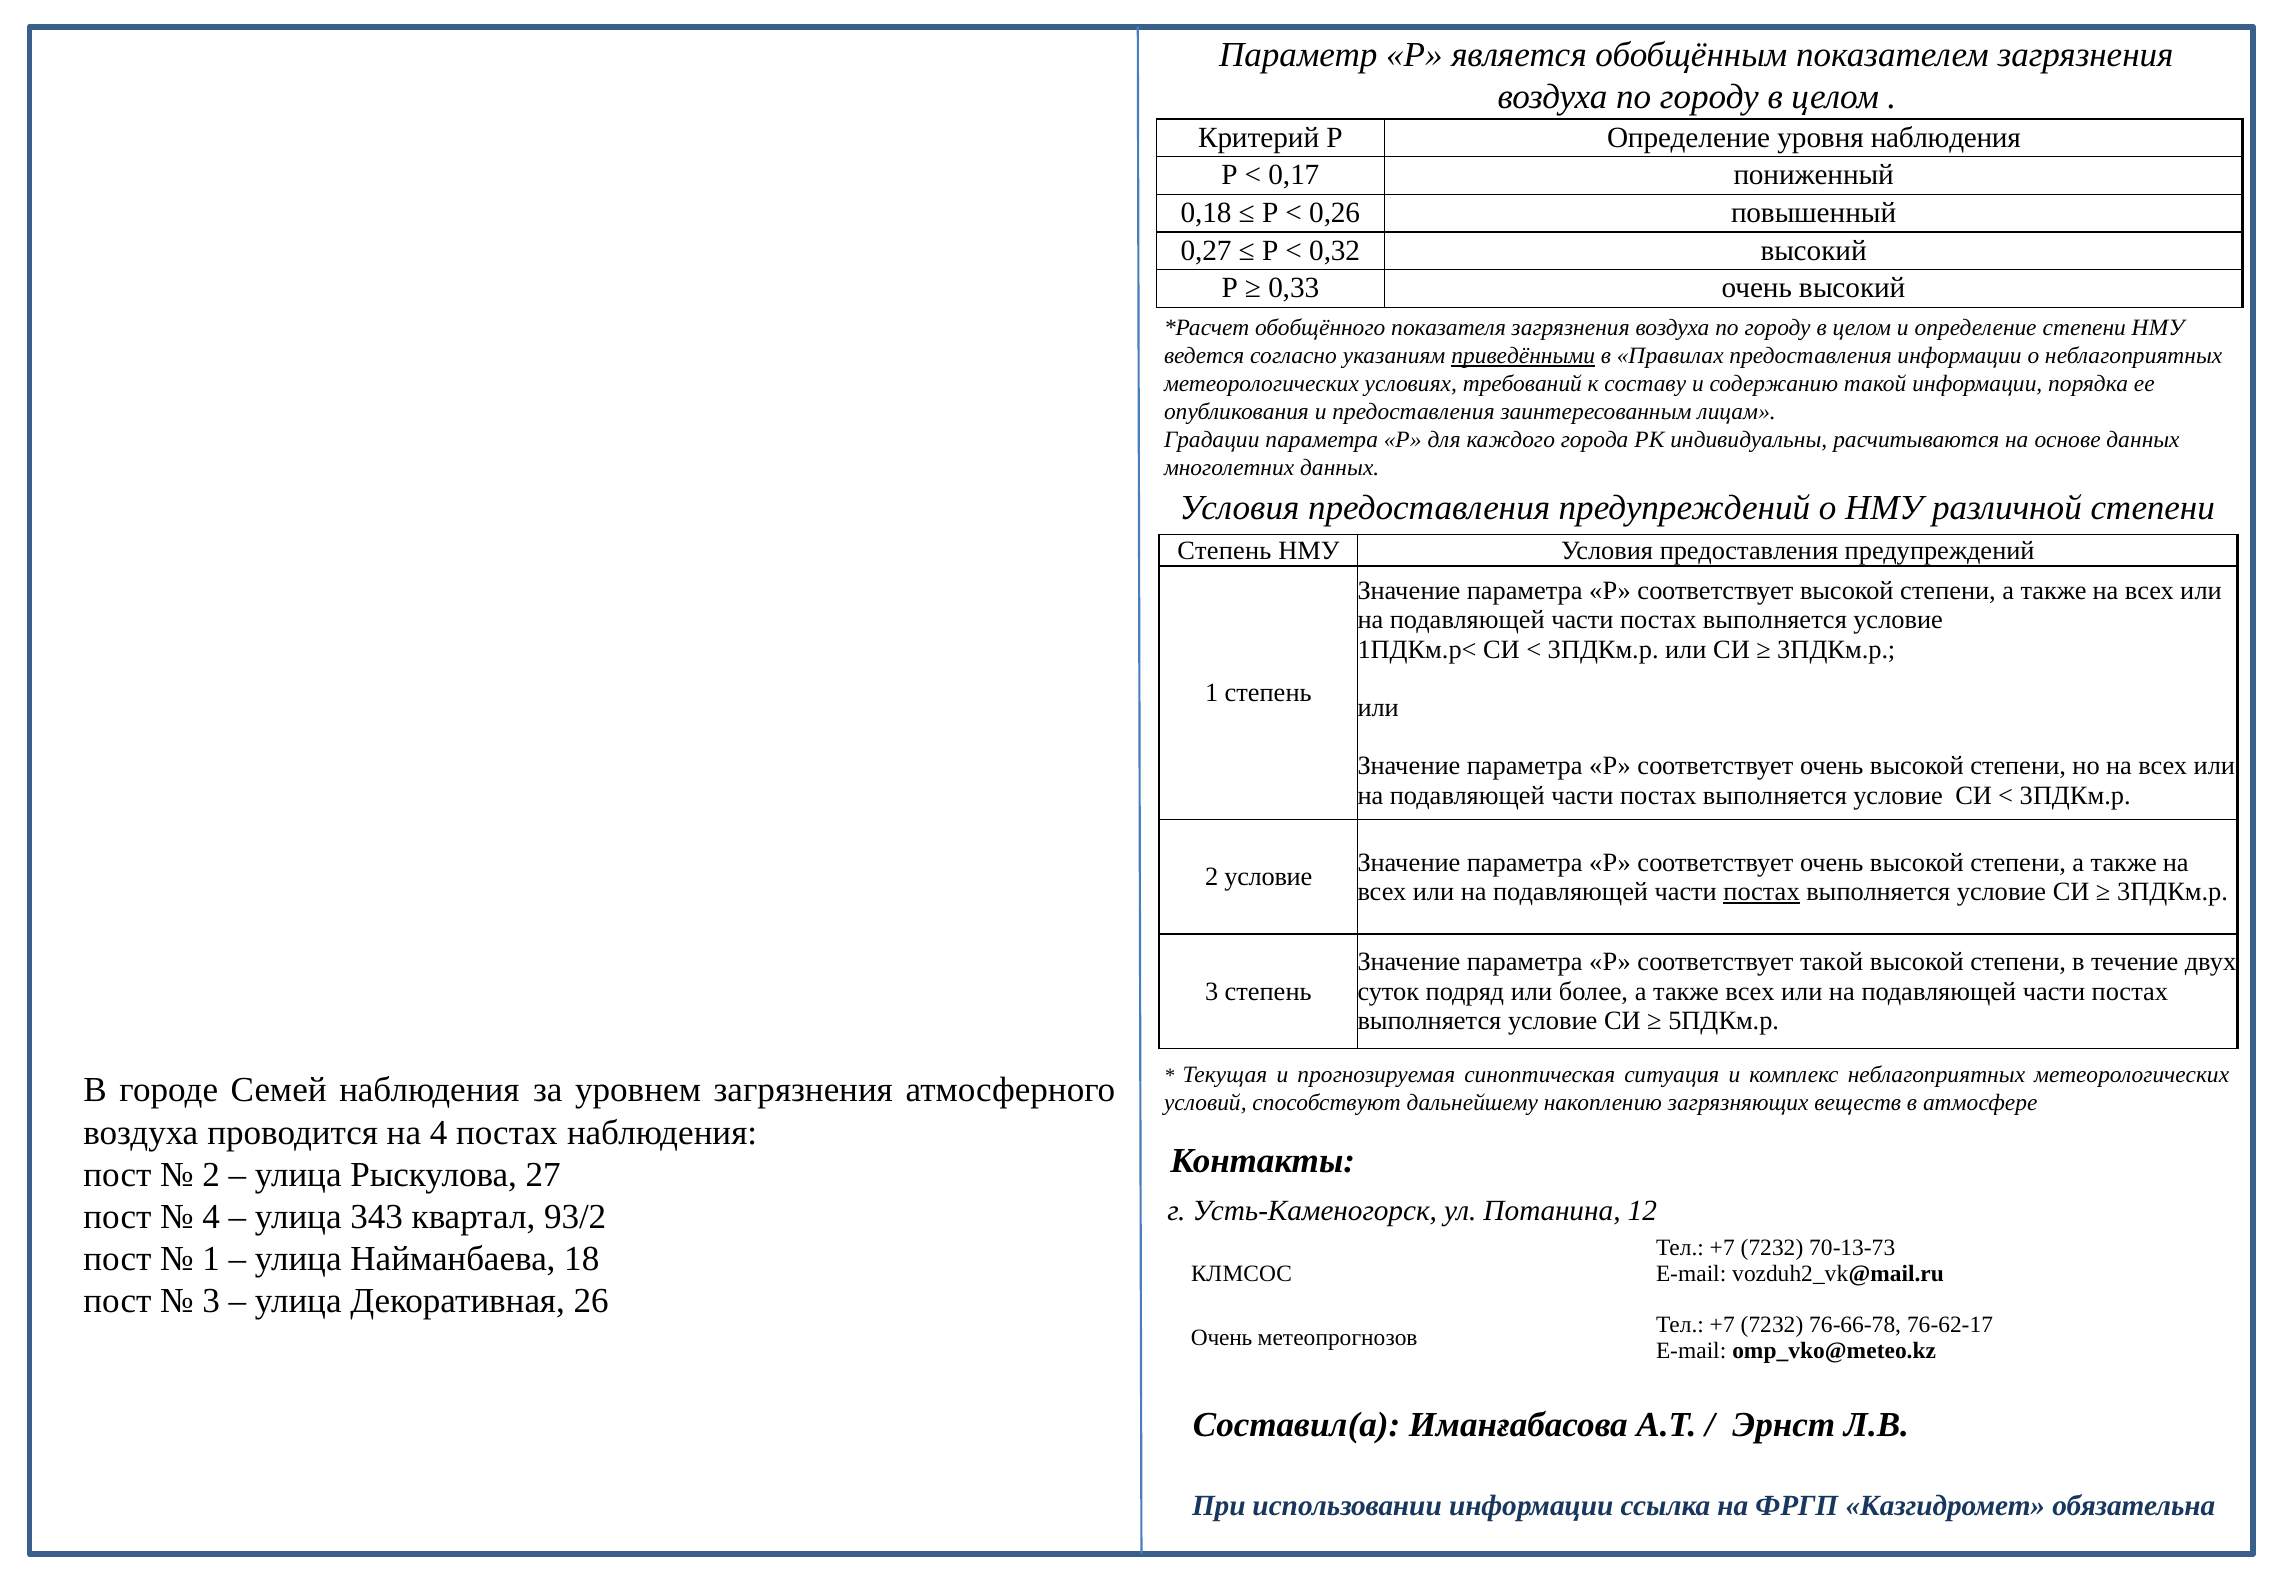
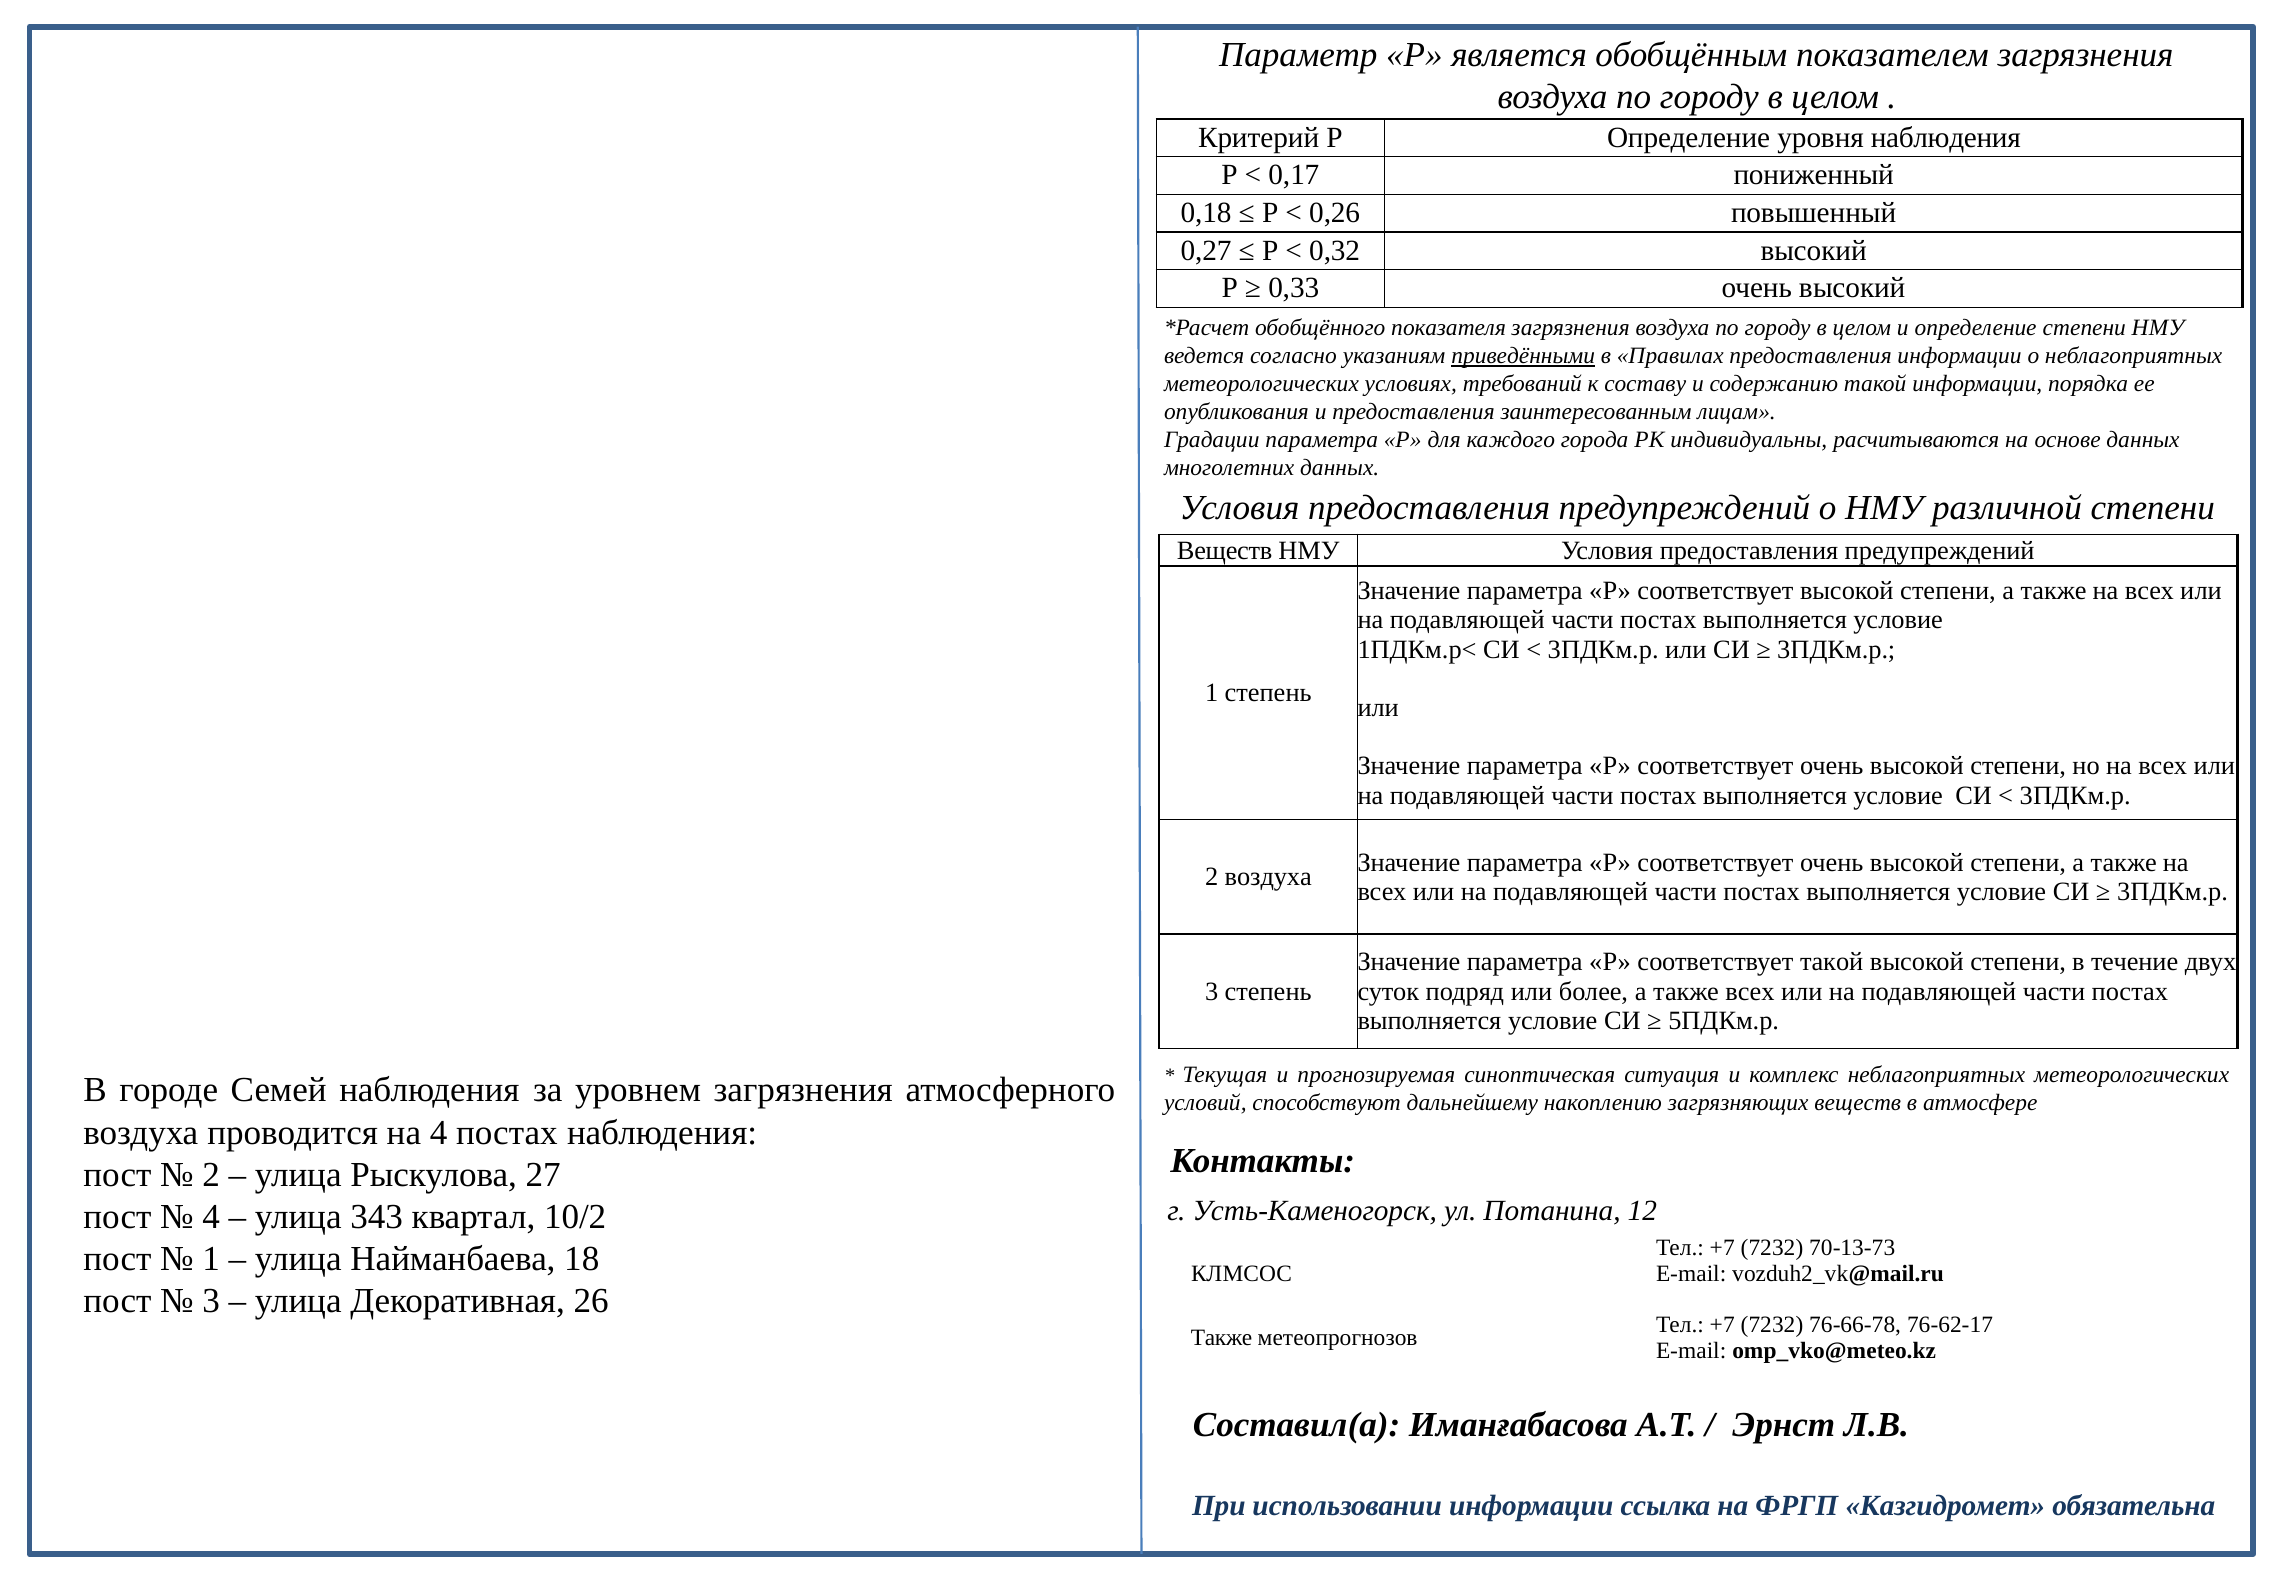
Степень: Степень -> Веществ (1225, 550)
2 условие: условие -> воздуха (1268, 877)
постах underline: present -> none (1762, 891)
93/2: 93/2 -> 10/2 (575, 1216)
Очень: Очень -> Также (1222, 1337)
